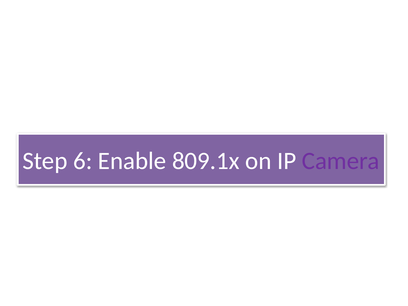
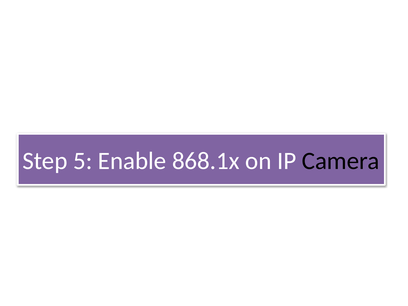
6: 6 -> 5 (83, 161)
809.1x: 809.1x -> 868.1x (206, 161)
Camera colour: purple -> black (341, 161)
